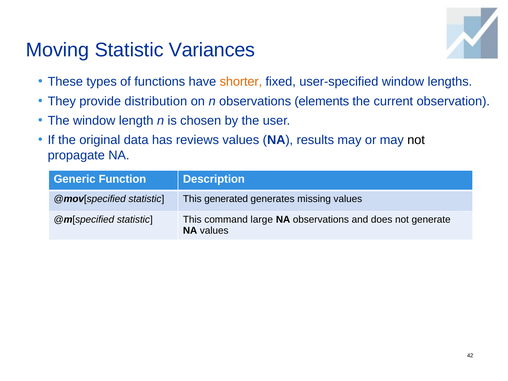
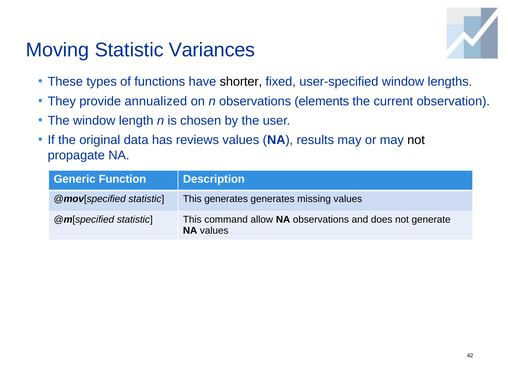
shorter colour: orange -> black (241, 82)
distribution: distribution -> annualized (156, 101)
This generated: generated -> generates (226, 199)
large: large -> allow (262, 219)
